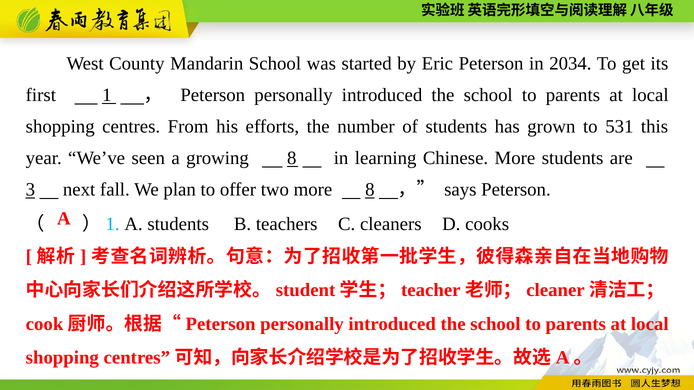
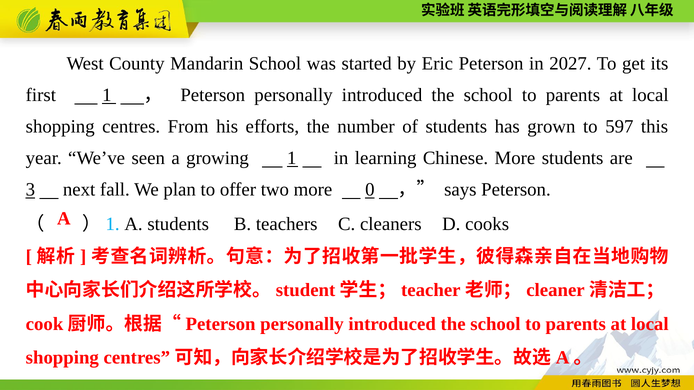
2034: 2034 -> 2027 (570, 64)
531: 531 -> 597 (619, 127)
growing 8: 8 -> 1 (292, 158)
more 8: 8 -> 0 (370, 190)
